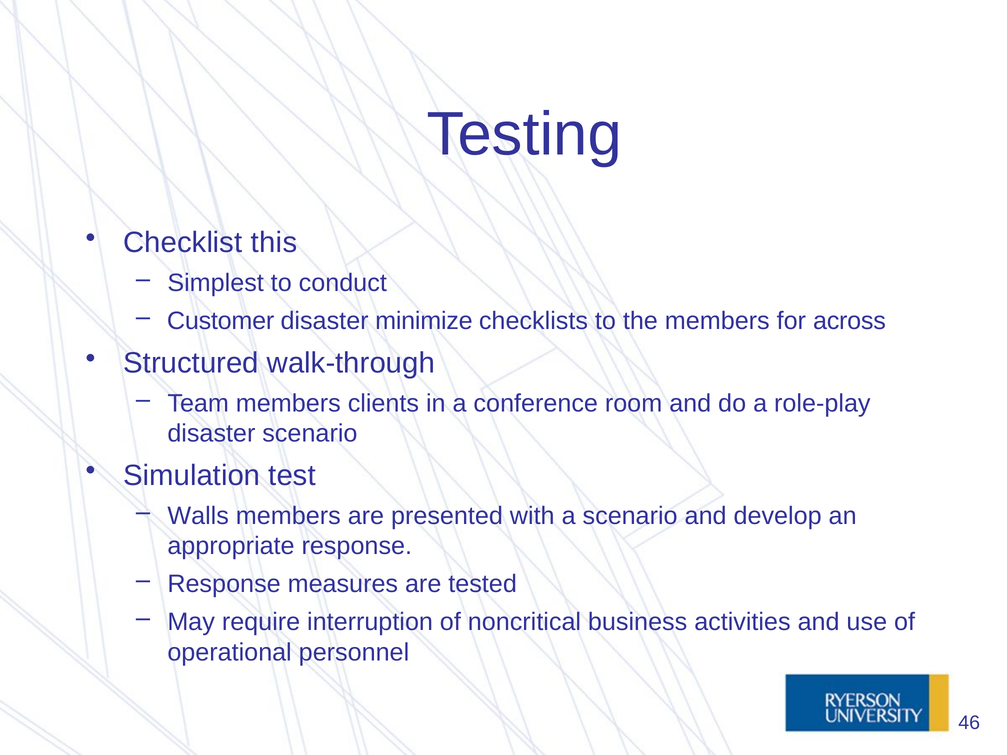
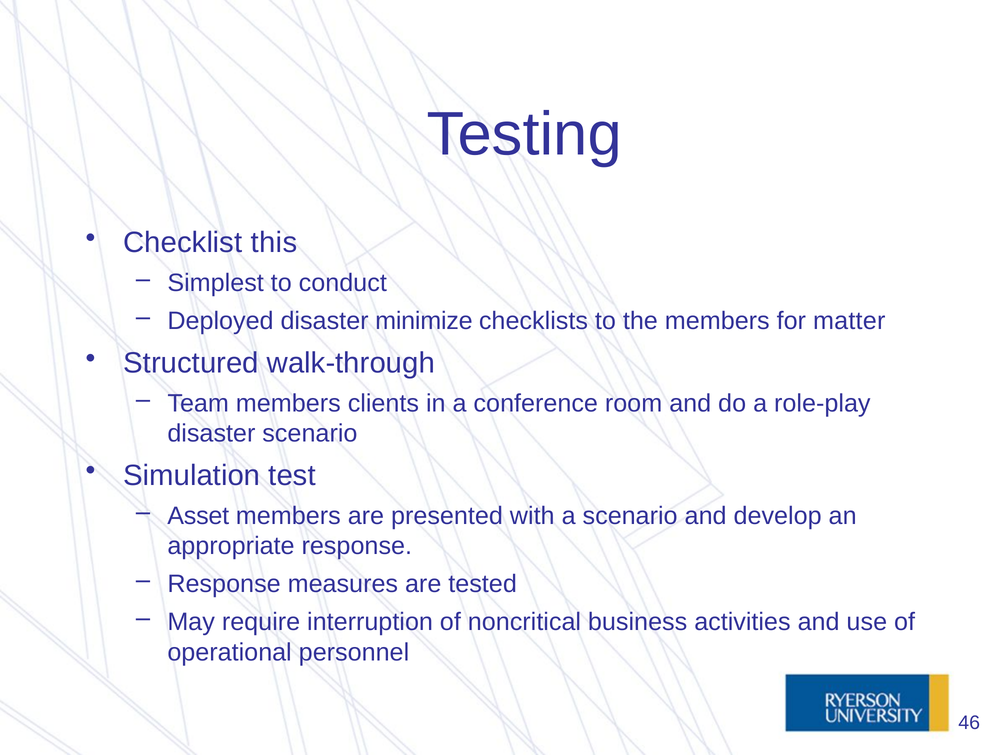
Customer: Customer -> Deployed (221, 321)
across: across -> matter (849, 321)
Walls: Walls -> Asset (198, 516)
